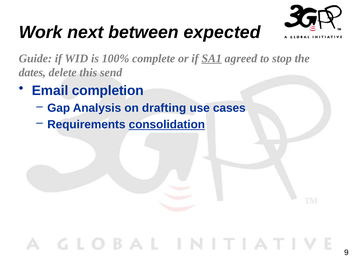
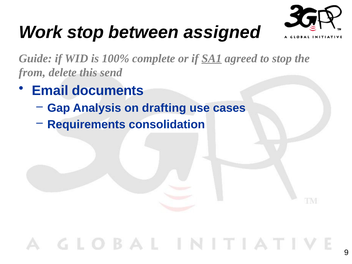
Work next: next -> stop (85, 32)
expected: expected -> assigned (222, 32)
dates: dates -> from (32, 72)
completion: completion -> documents (108, 91)
consolidation underline: present -> none (167, 124)
